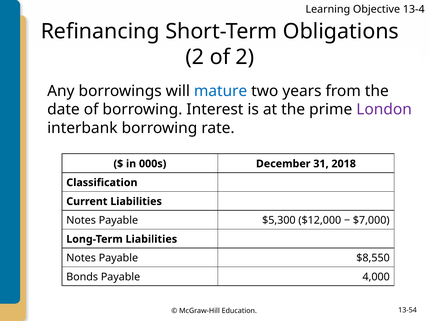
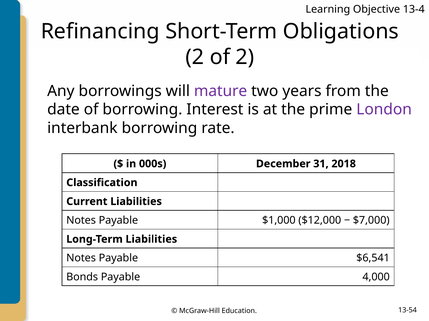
mature colour: blue -> purple (221, 91)
$5,300: $5,300 -> $1,000 (279, 221)
$8,550: $8,550 -> $6,541 (373, 259)
